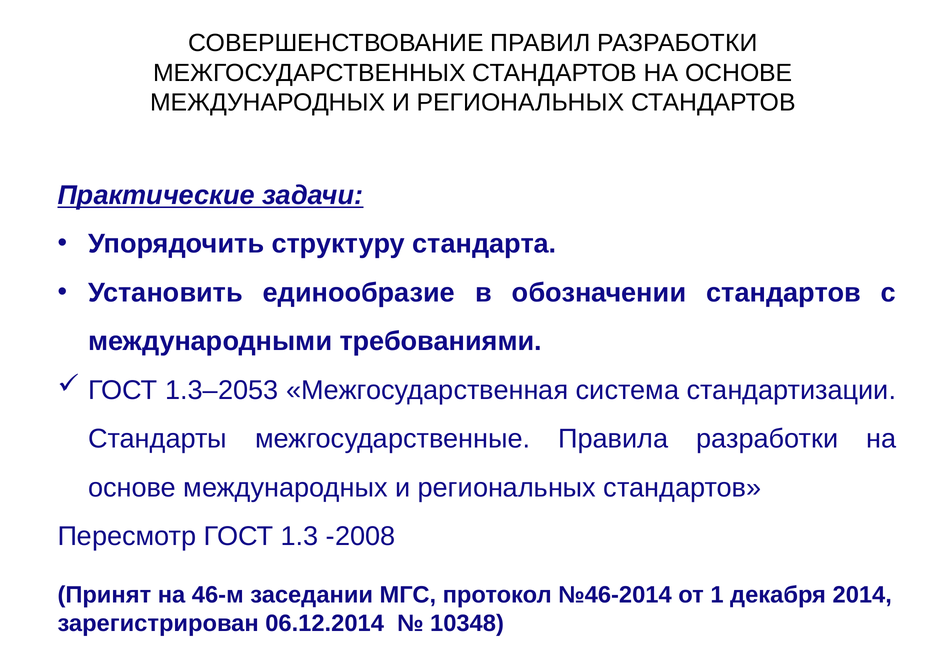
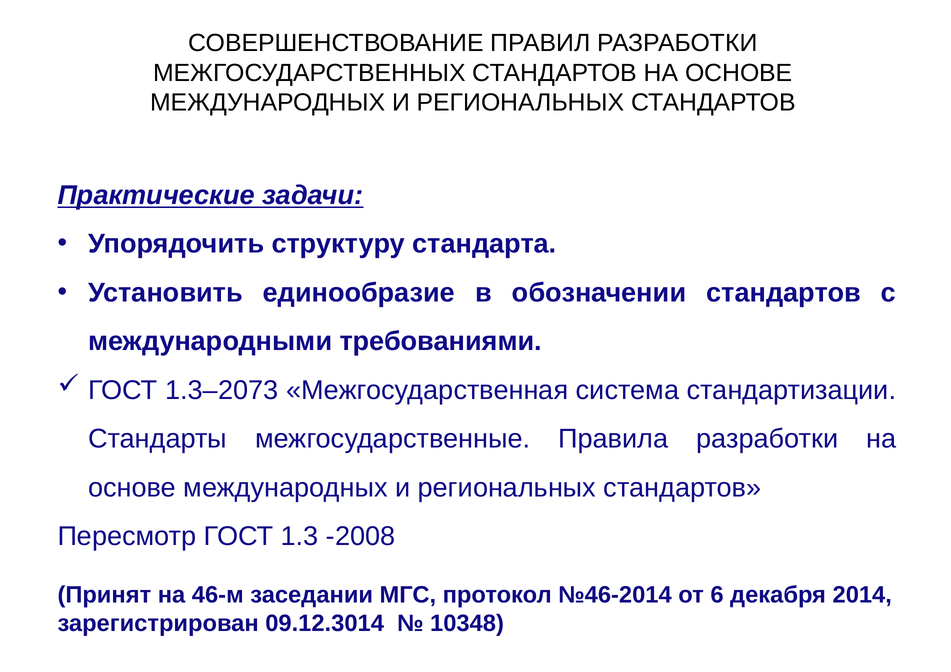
1.3–2053: 1.3–2053 -> 1.3–2073 (222, 390)
1: 1 -> 6 (717, 596)
06.12.2014: 06.12.2014 -> 09.12.3014 (325, 624)
